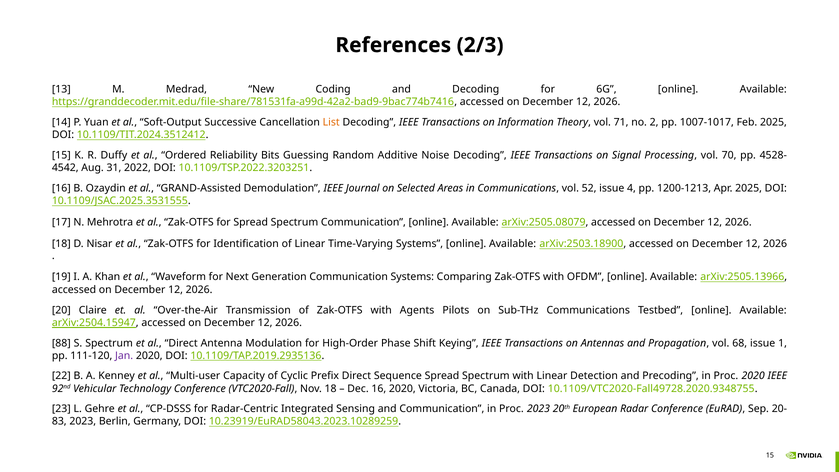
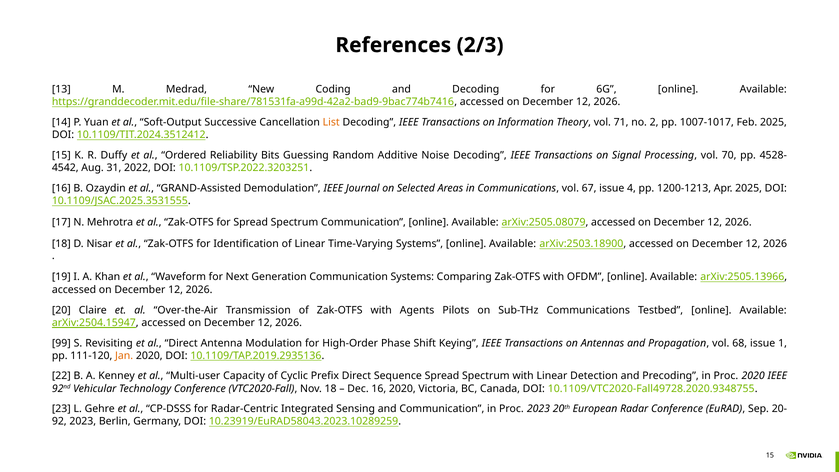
52: 52 -> 67 (589, 188)
88: 88 -> 99 (61, 343)
S Spectrum: Spectrum -> Revisiting (109, 343)
Jan colour: purple -> orange (124, 356)
83: 83 -> 92 (59, 421)
